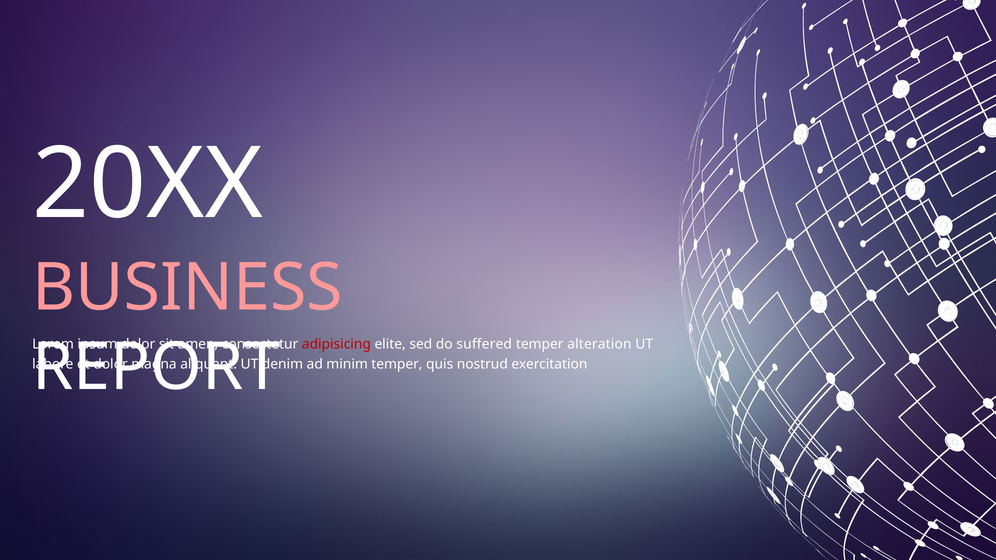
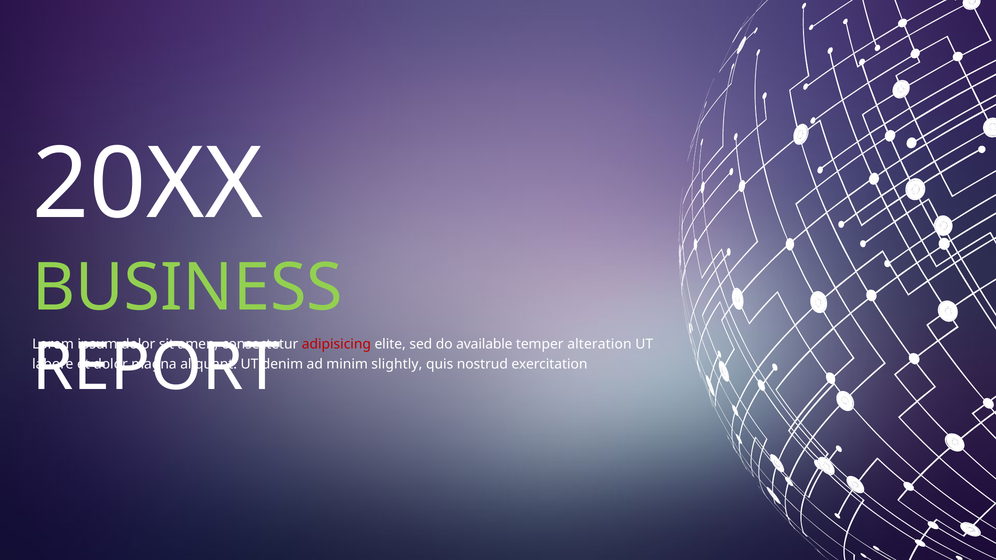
BUSINESS colour: pink -> light green (188, 288)
suffered: suffered -> available (484, 344)
minim temper: temper -> slightly (397, 364)
